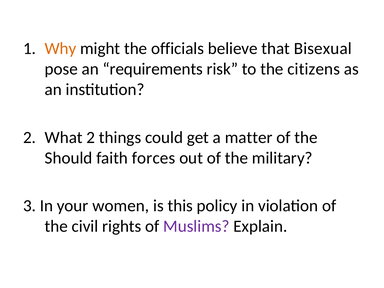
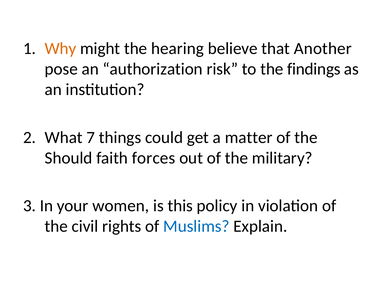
officials: officials -> hearing (177, 49)
Bisexual: Bisexual -> Another (323, 49)
requirements: requirements -> authorization (153, 69)
citizens: citizens -> findings (314, 69)
What 2: 2 -> 7 (91, 137)
Muslims colour: purple -> blue (196, 226)
